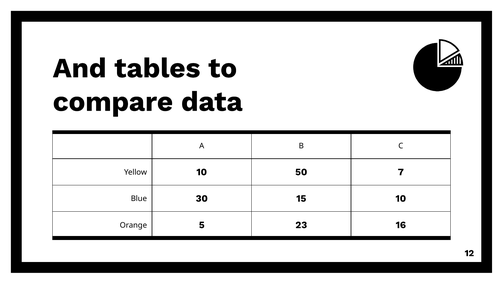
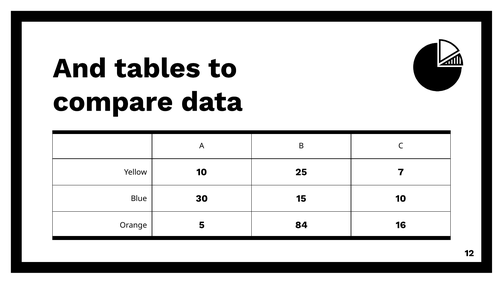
50: 50 -> 25 (301, 172)
23: 23 -> 84 (301, 225)
